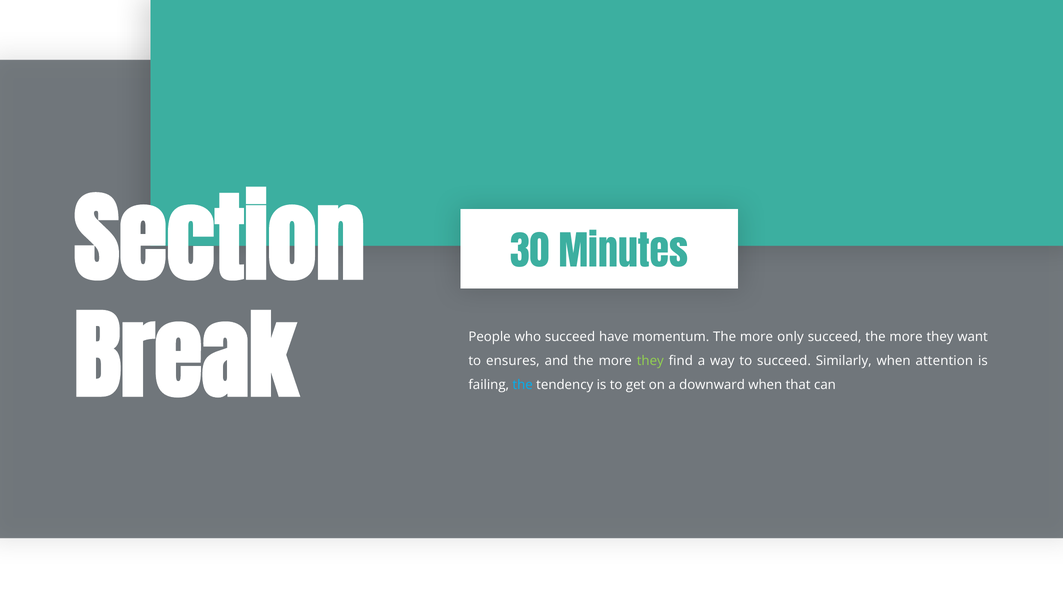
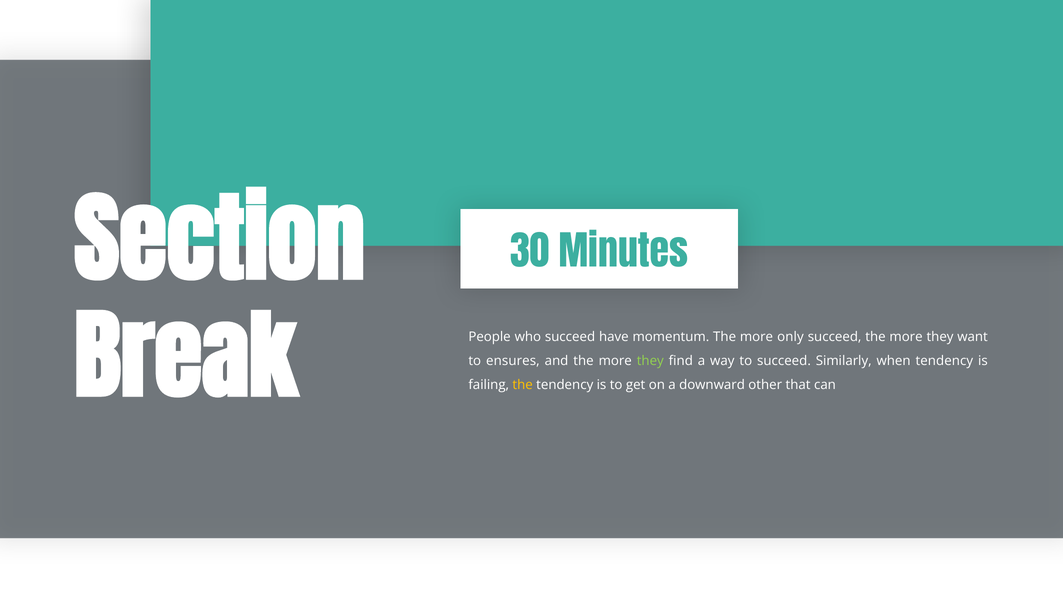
when attention: attention -> tendency (944, 361)
the colour: light blue -> yellow (523, 385)
downward when: when -> other (765, 385)
